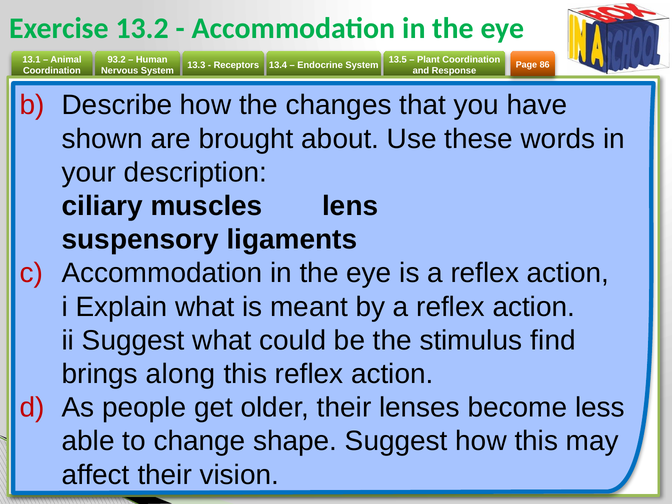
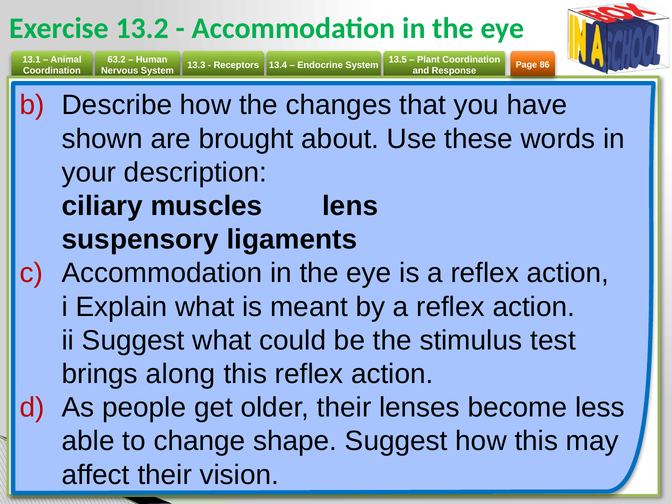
93.2: 93.2 -> 63.2 (117, 60)
find: find -> test (553, 340)
